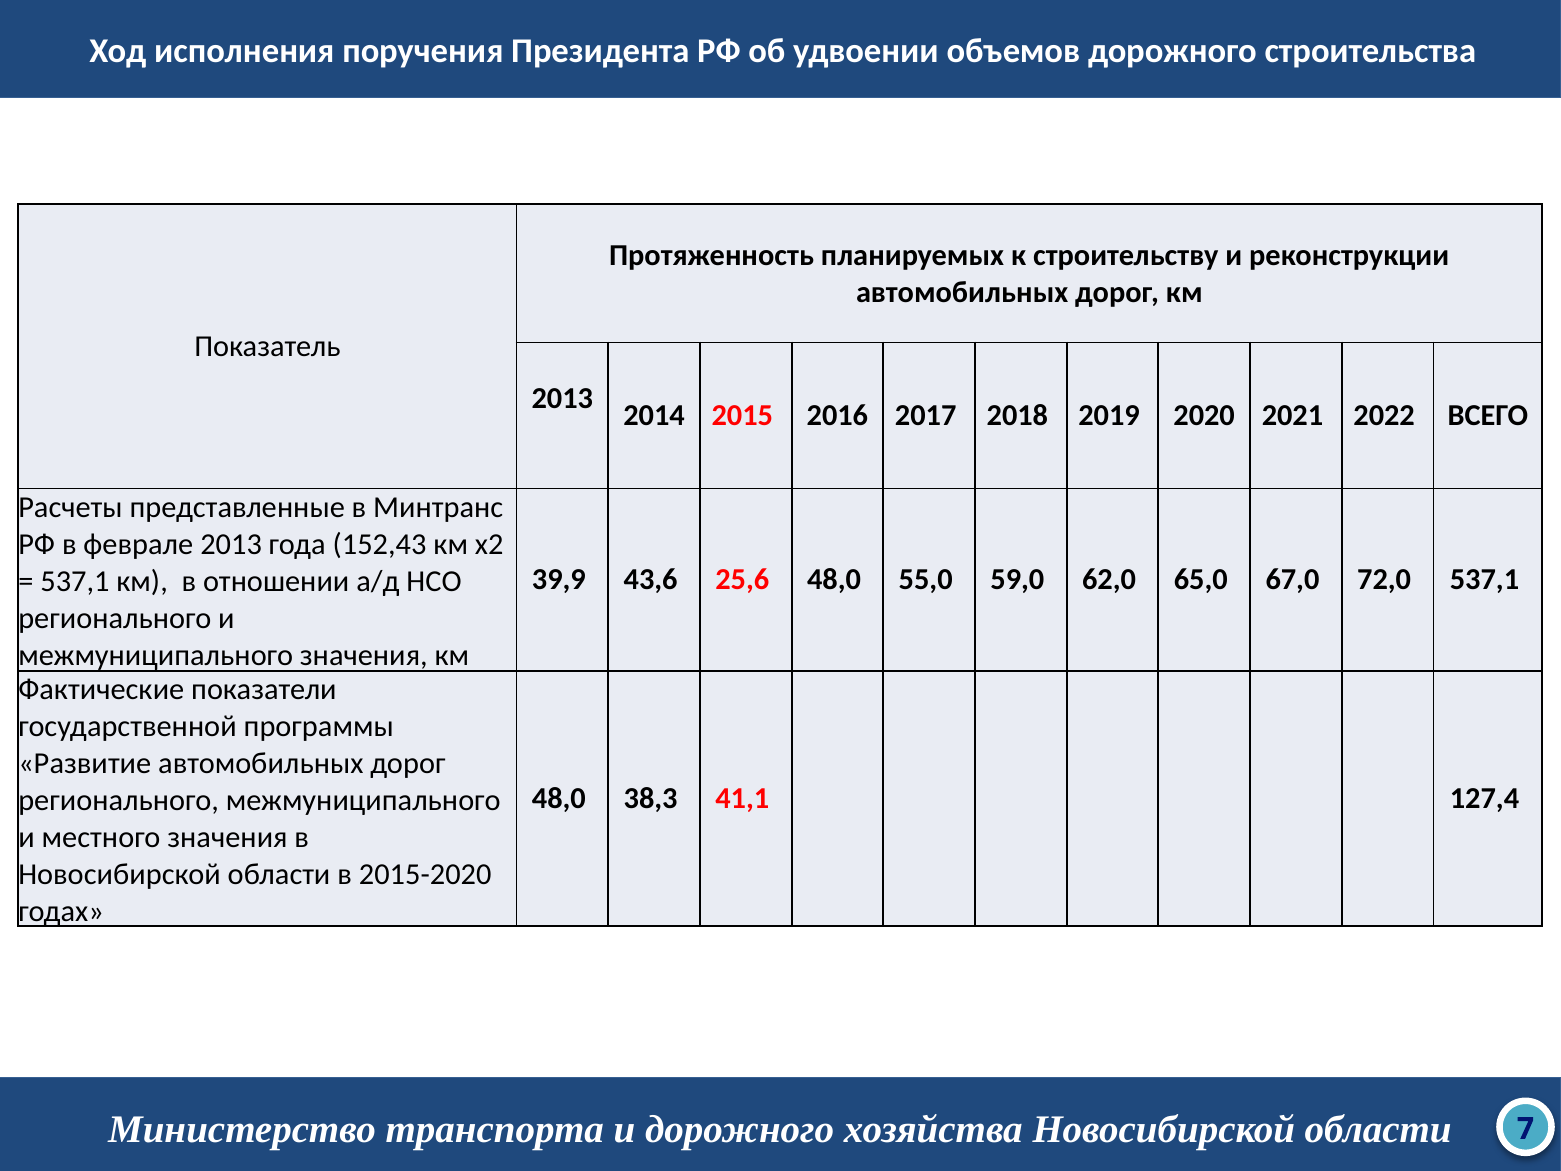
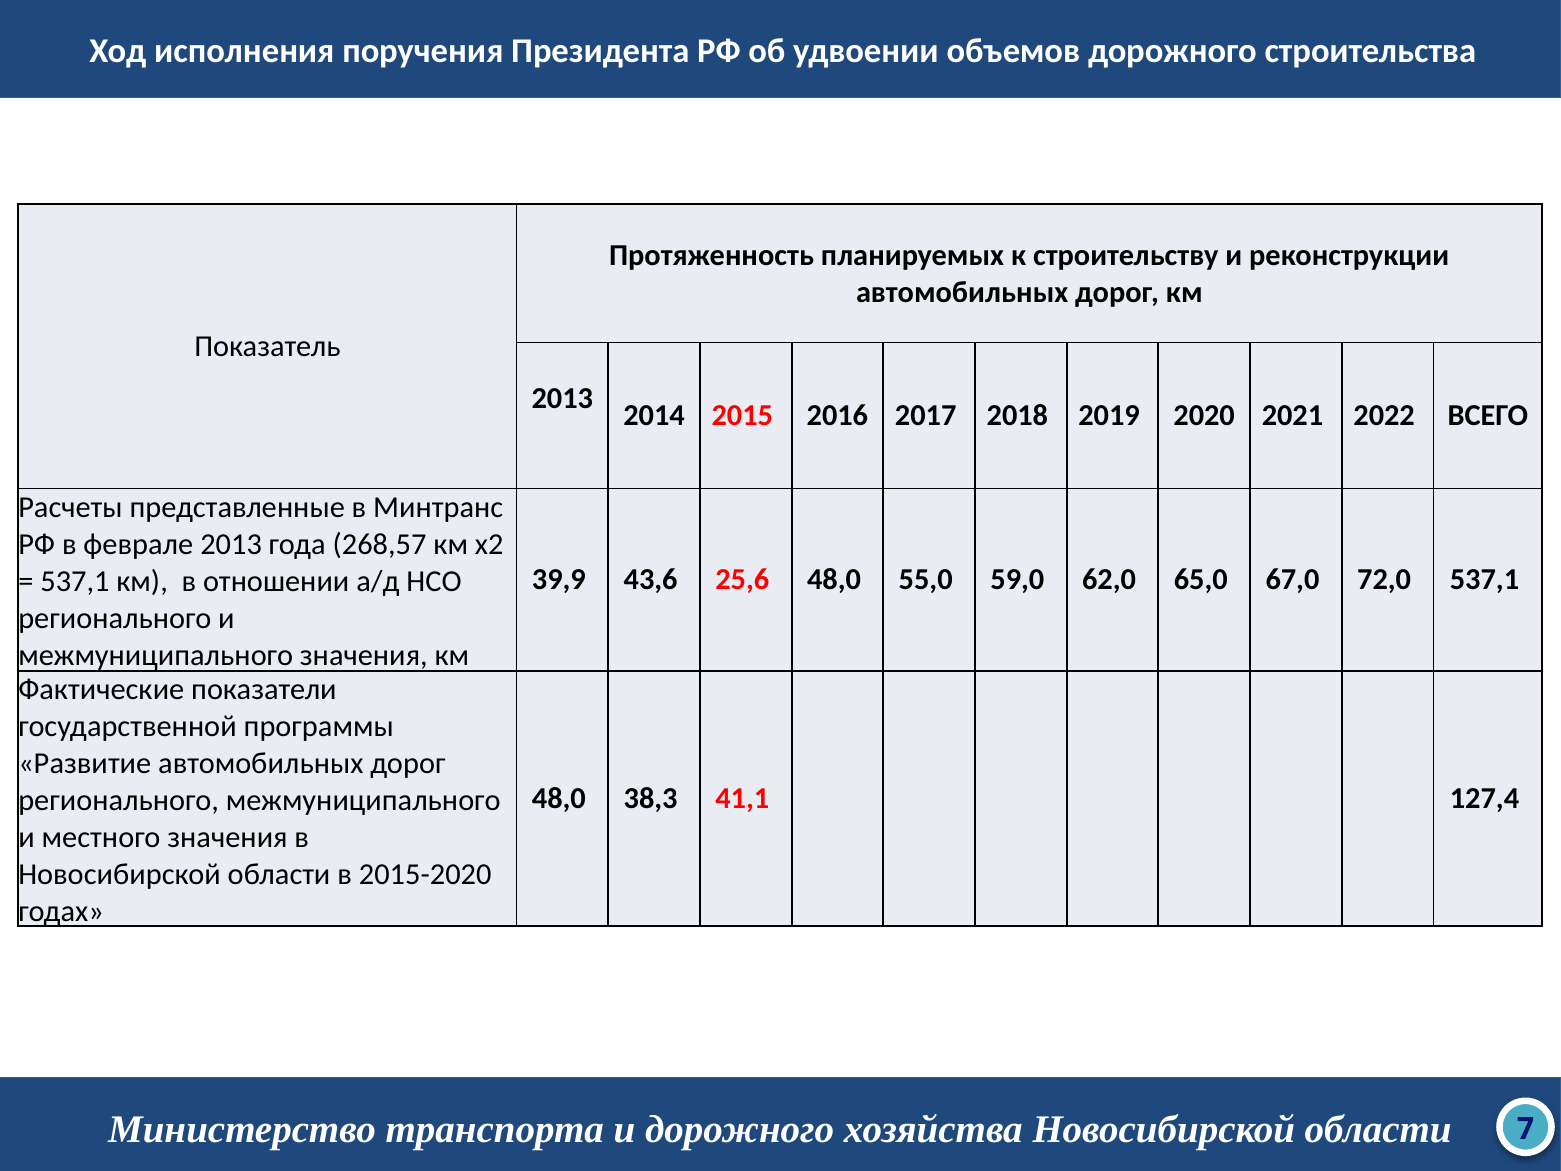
152,43: 152,43 -> 268,57 (380, 544)
